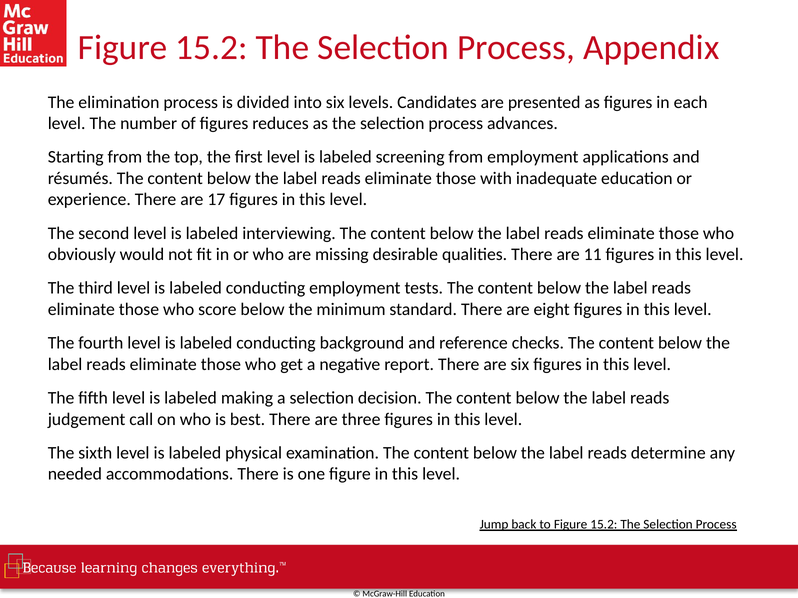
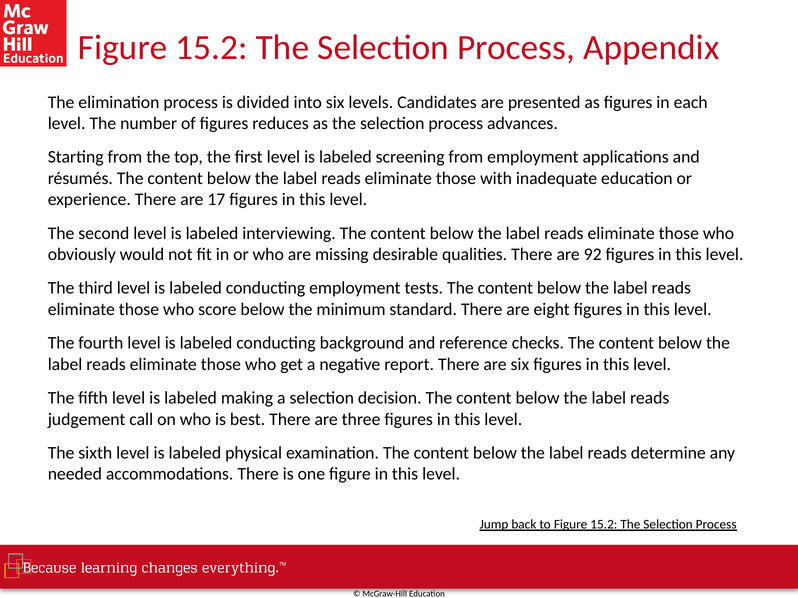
11: 11 -> 92 (593, 255)
